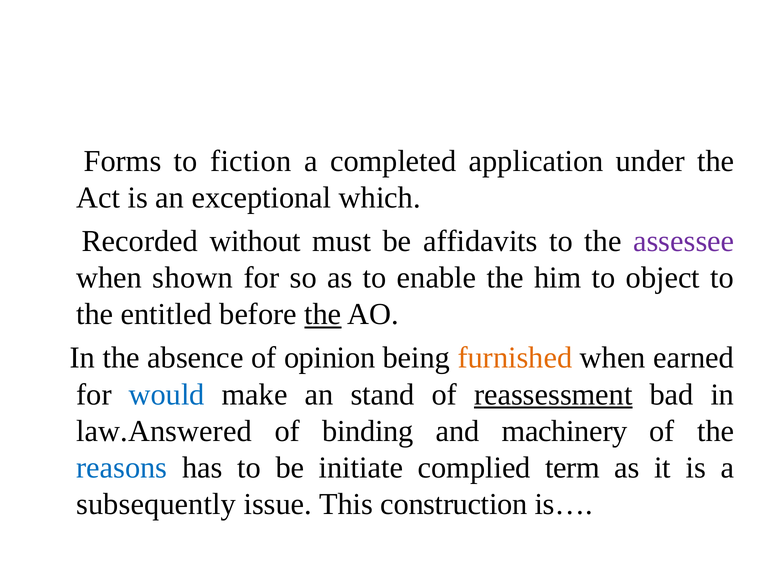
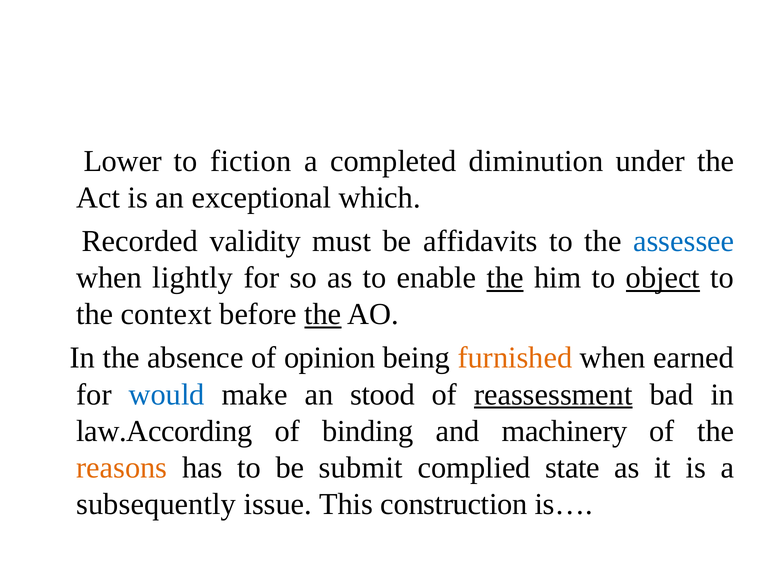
Forms: Forms -> Lower (123, 161)
application: application -> diminution (536, 161)
without: without -> validity (255, 241)
assessee colour: purple -> blue (684, 241)
shown: shown -> lightly (193, 278)
the underline: none -> present (505, 278)
object underline: none -> present (663, 278)
entitled: entitled -> context (166, 314)
stand: stand -> stood (383, 394)
law.Answered: law.Answered -> law.According (164, 431)
reasons colour: blue -> orange (122, 467)
initiate: initiate -> submit (361, 467)
term: term -> state (573, 467)
